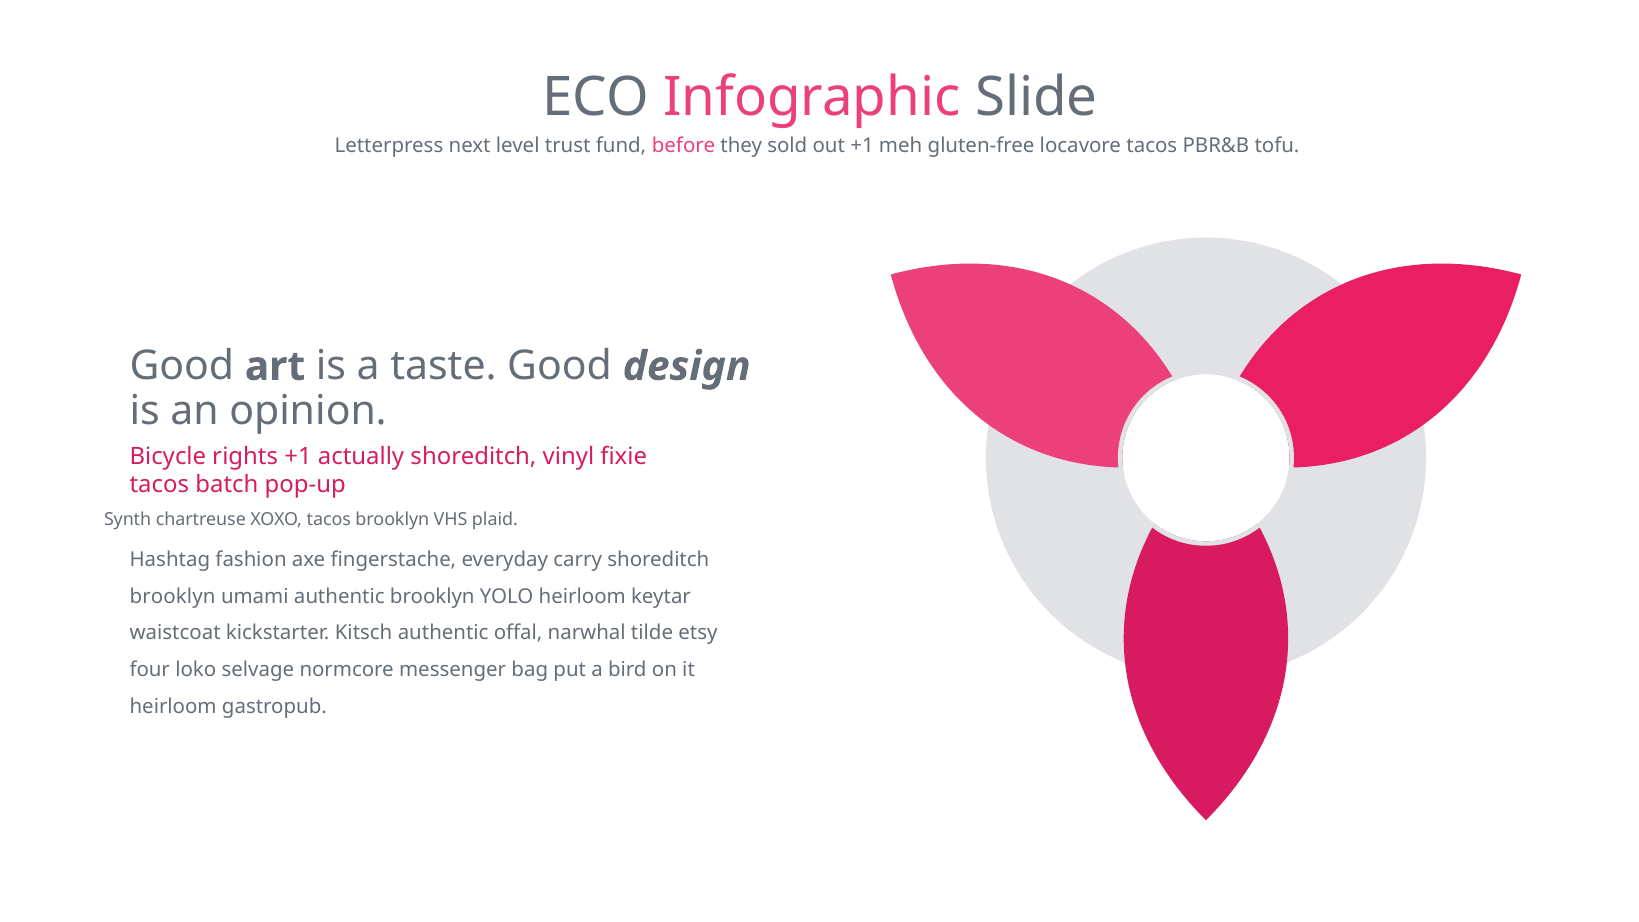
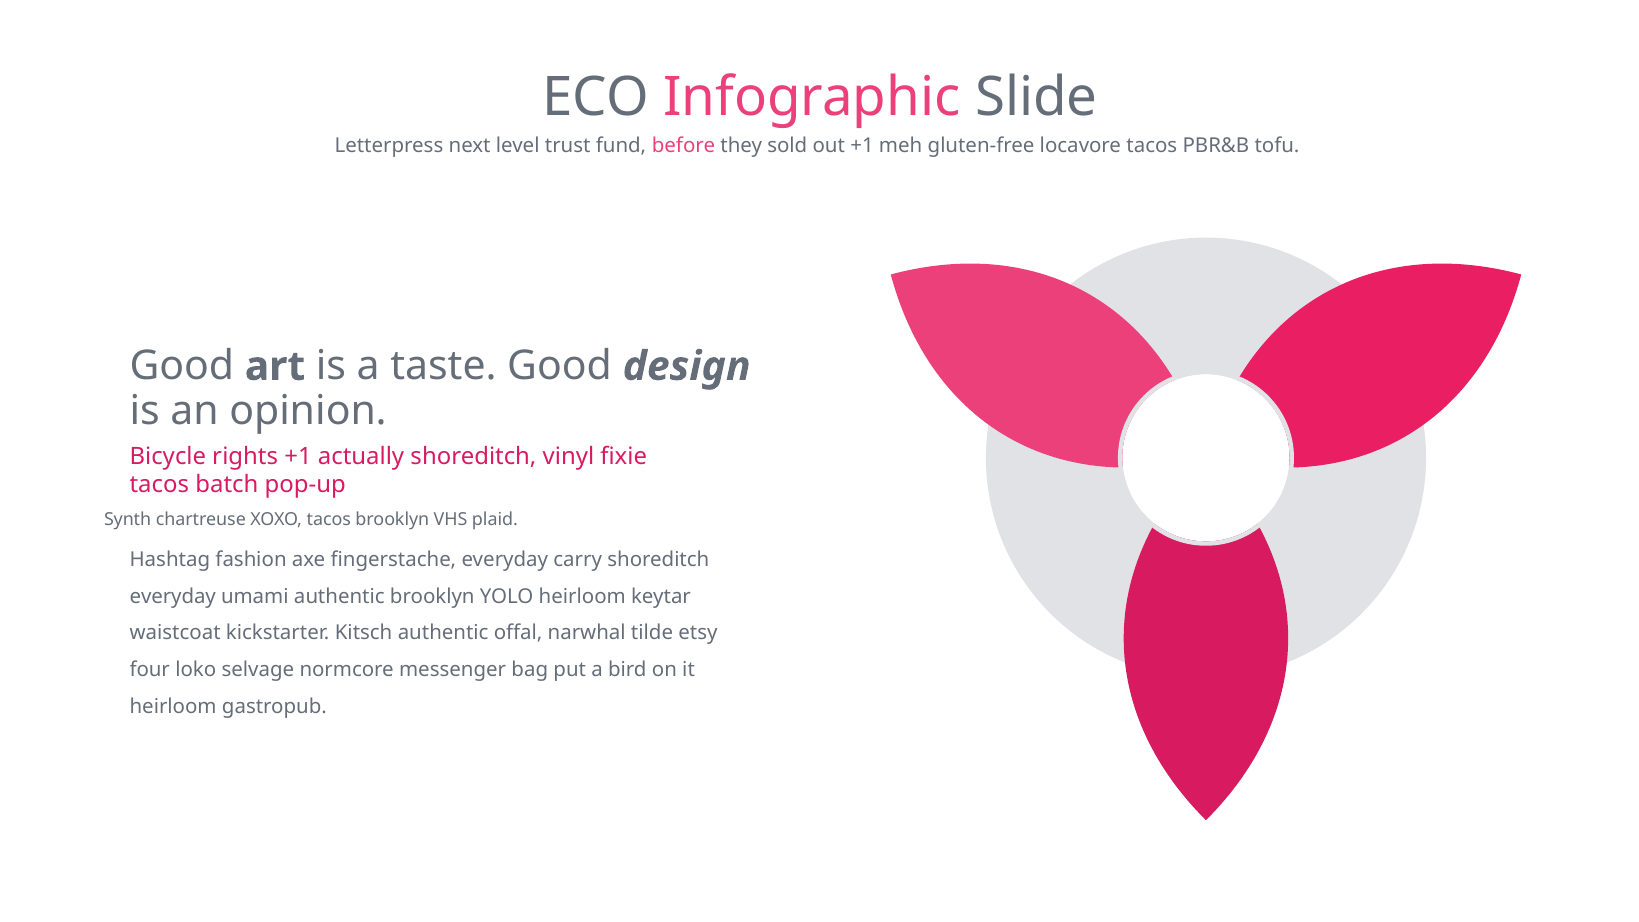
brooklyn: brooklyn -> everyday (173, 596)
